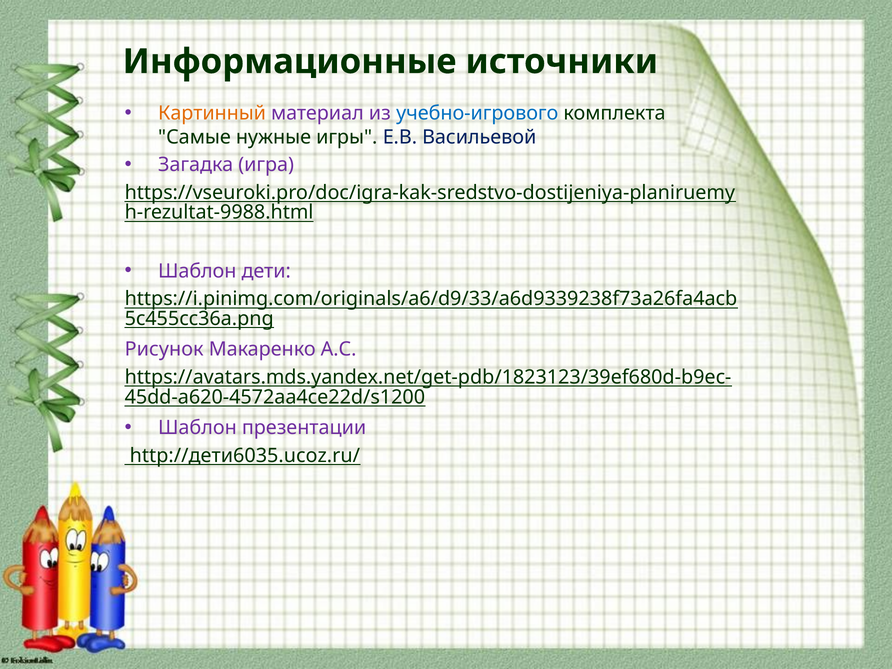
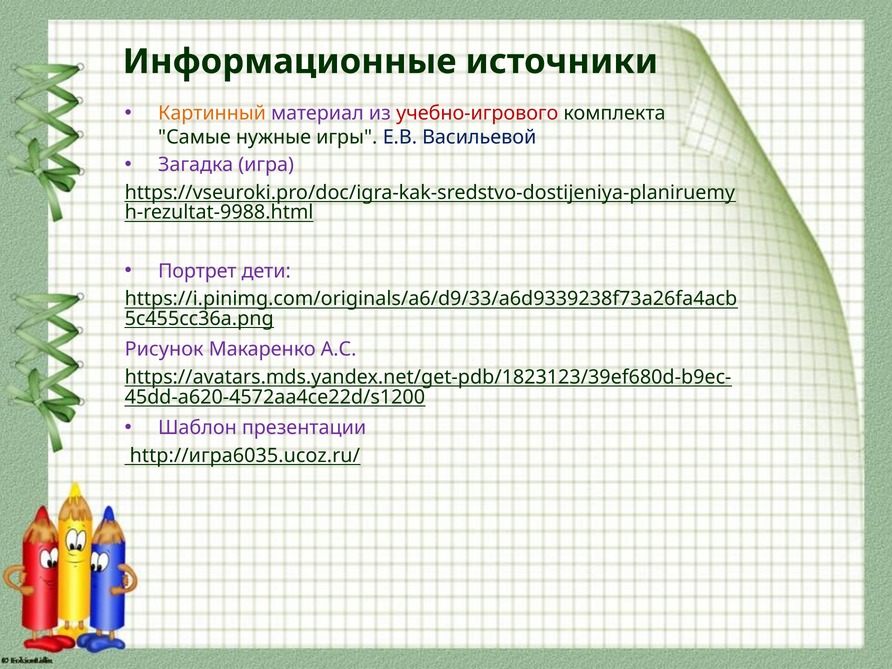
учебно-игрового colour: blue -> red (477, 113)
Шаблон: Шаблон -> Портрет (197, 271)
http://дети6035.ucoz.ru/: http://дети6035.ucoz.ru/ -> http://игра6035.ucoz.ru/ (245, 456)
